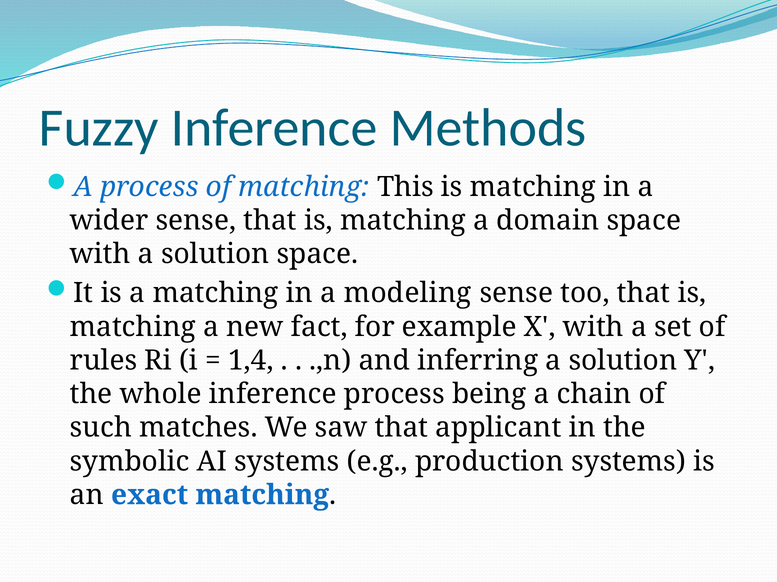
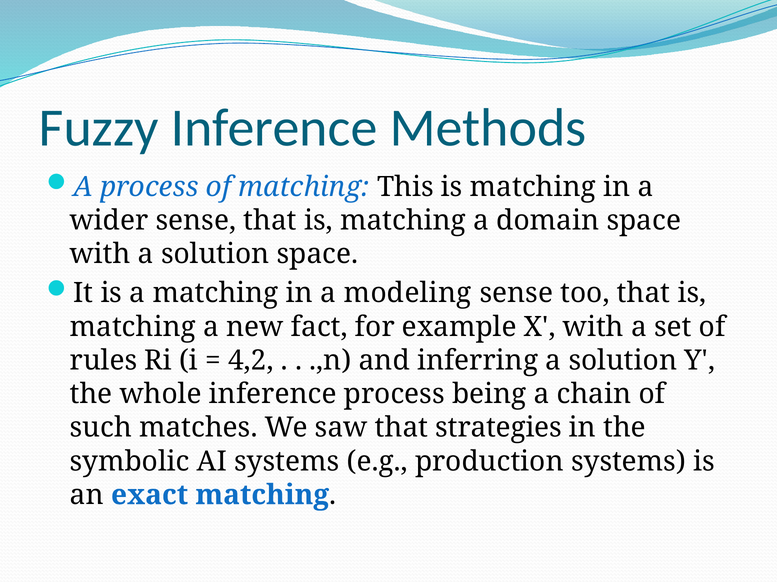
1,4: 1,4 -> 4,2 (251, 361)
applicant: applicant -> strategies (499, 428)
